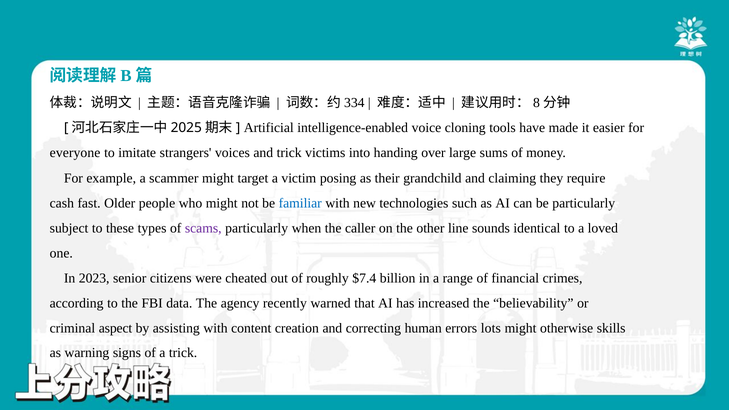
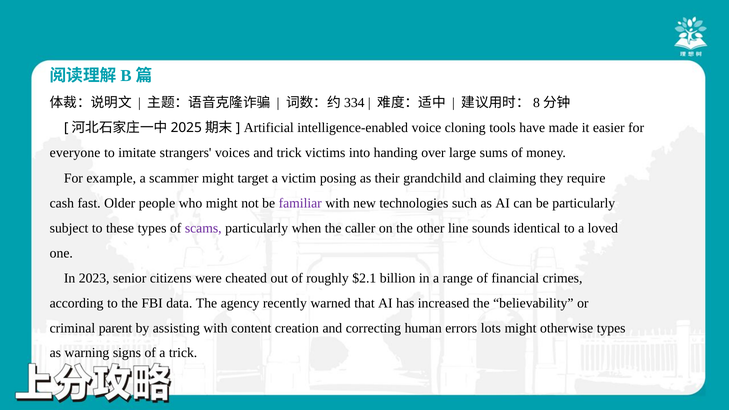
familiar colour: blue -> purple (300, 203)
$7.4: $7.4 -> $2.1 (364, 278)
aspect: aspect -> parent (115, 328)
otherwise skills: skills -> types (611, 328)
